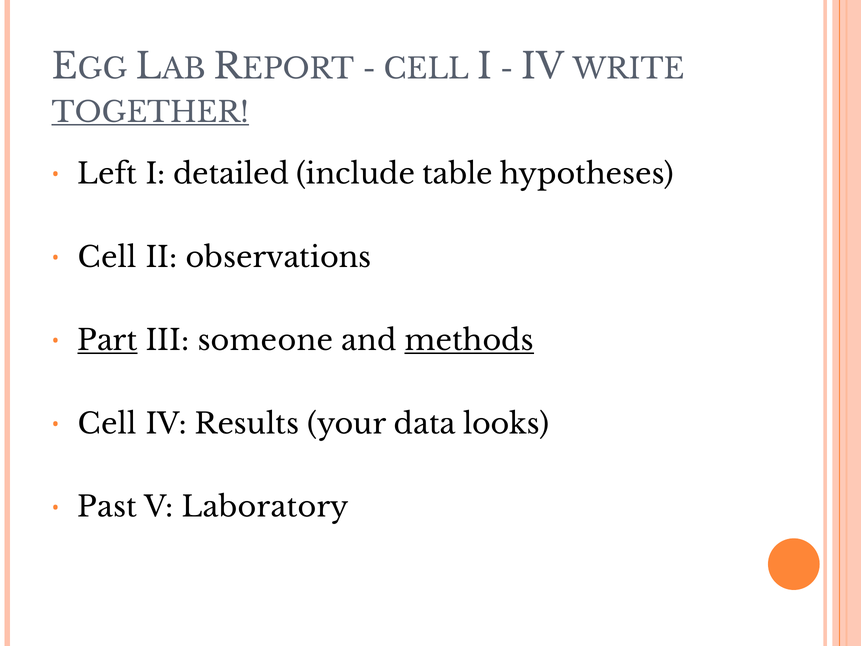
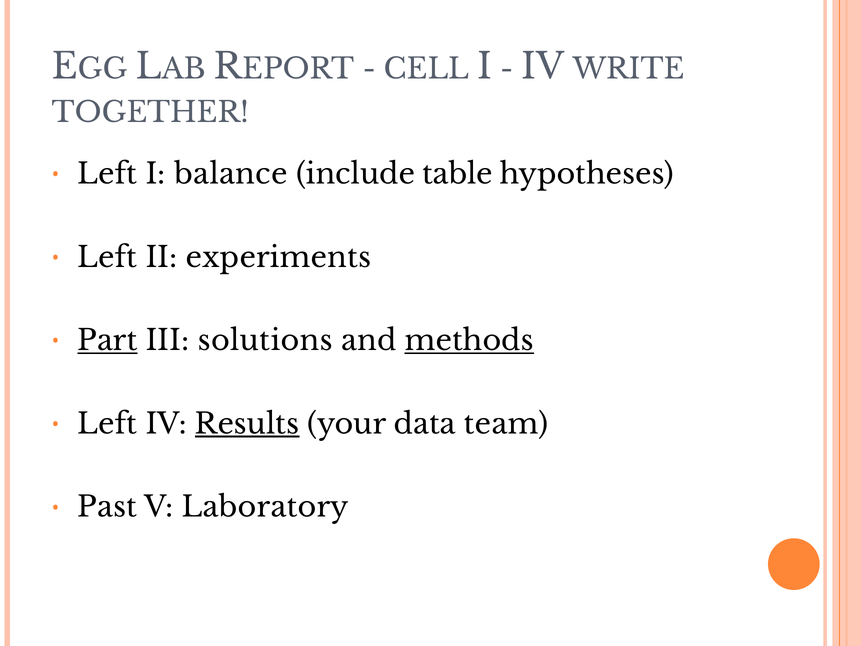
TOGETHER underline: present -> none (150, 112)
detailed: detailed -> balance (231, 174)
Cell: Cell -> Left (107, 257)
observations: observations -> experiments (279, 257)
someone: someone -> solutions (265, 341)
Cell: Cell -> Left (107, 424)
Results underline: none -> present (247, 424)
looks: looks -> team (506, 424)
